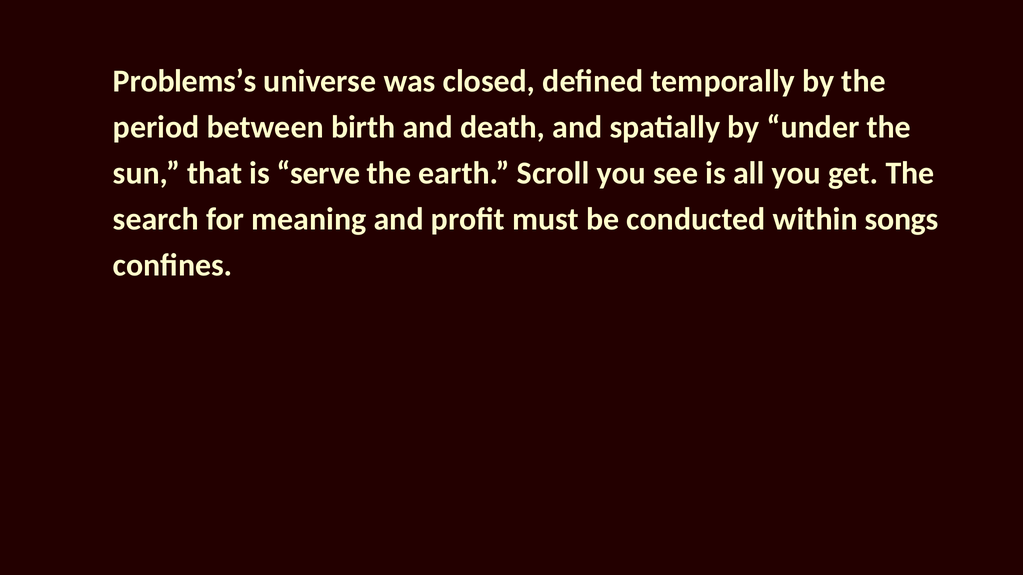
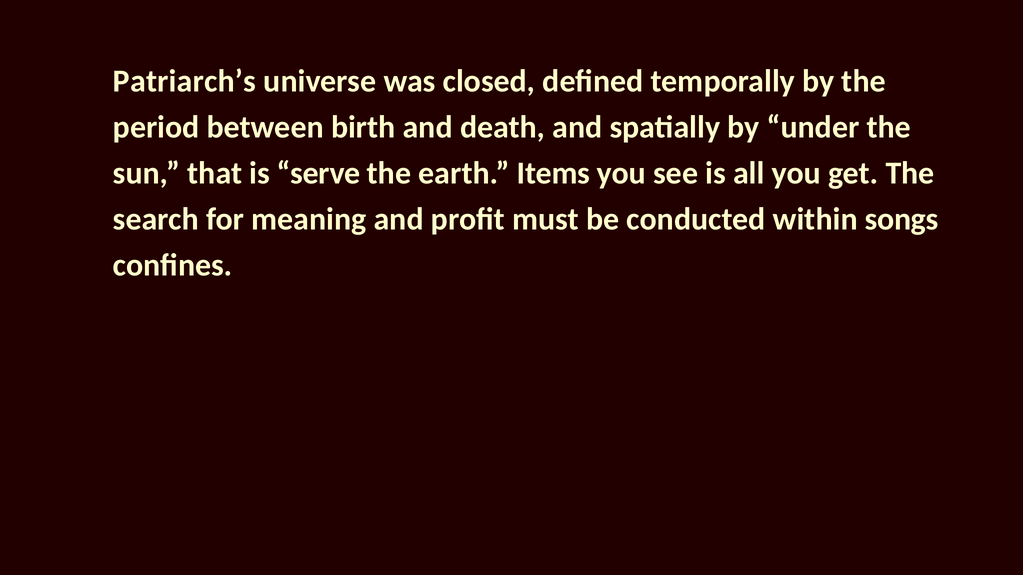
Problems’s: Problems’s -> Patriarch’s (184, 81)
Scroll: Scroll -> Items (553, 173)
